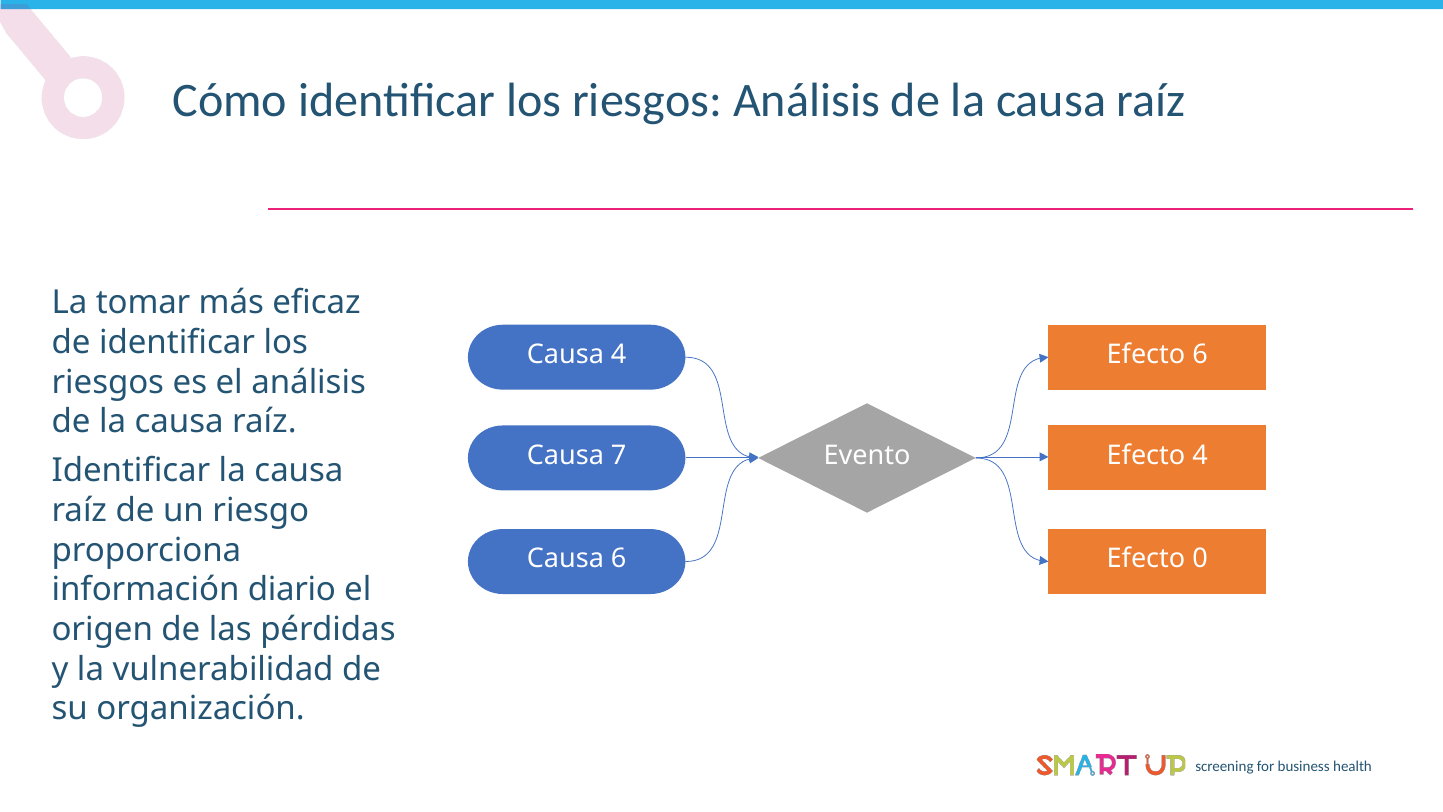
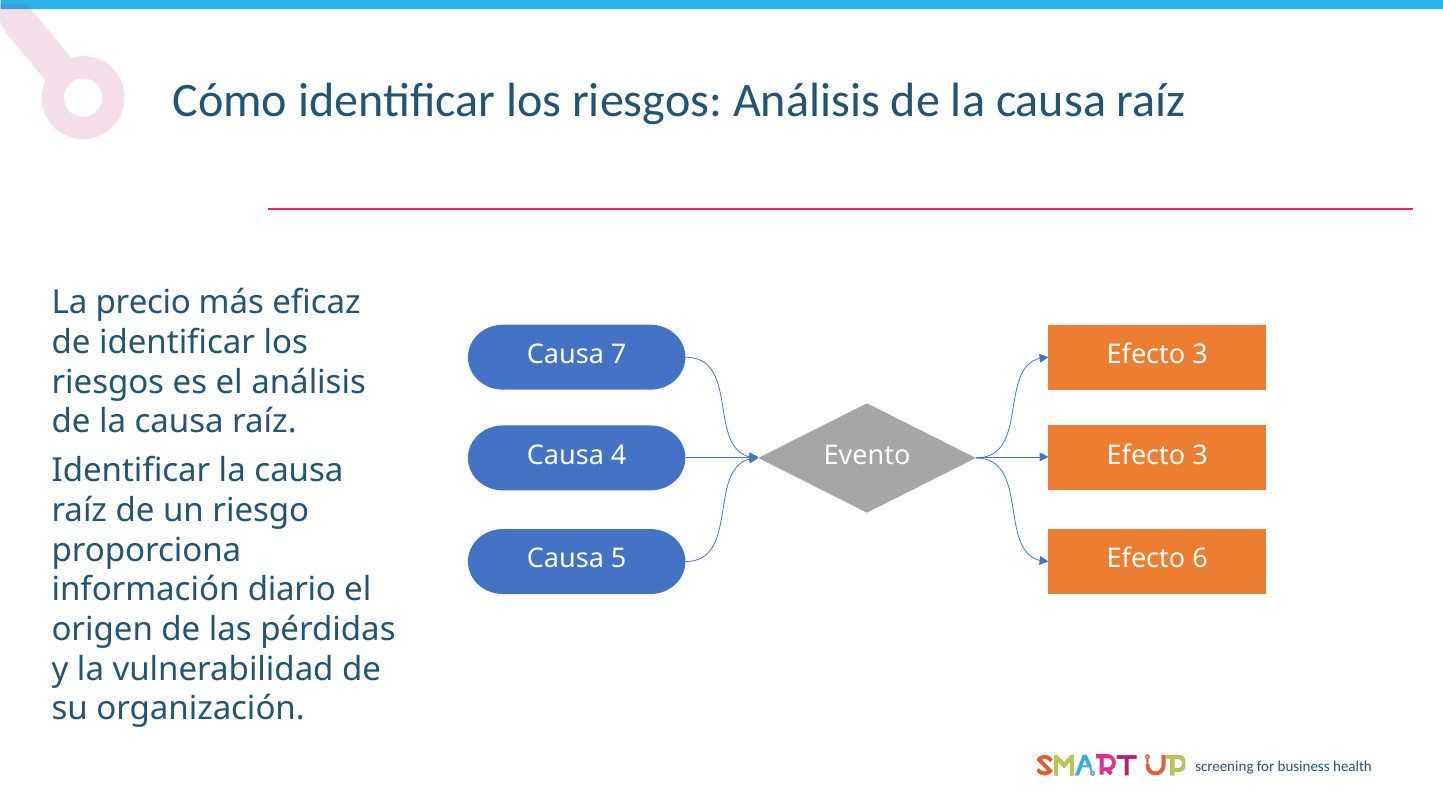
tomar: tomar -> precio (143, 303)
Causa 4: 4 -> 7 (619, 354)
6: 6 -> 3 (1200, 354)
7: 7 -> 4 (619, 455)
4: 4 -> 3 (1200, 455)
Causa 6: 6 -> 5 (619, 559)
0: 0 -> 6 (1200, 559)
